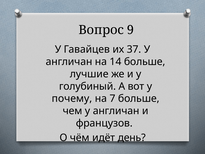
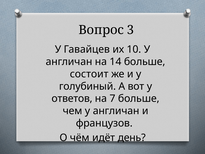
9: 9 -> 3 (130, 30)
37: 37 -> 10 (134, 49)
лучшие: лучшие -> состоит (89, 74)
почему: почему -> ответов (72, 98)
